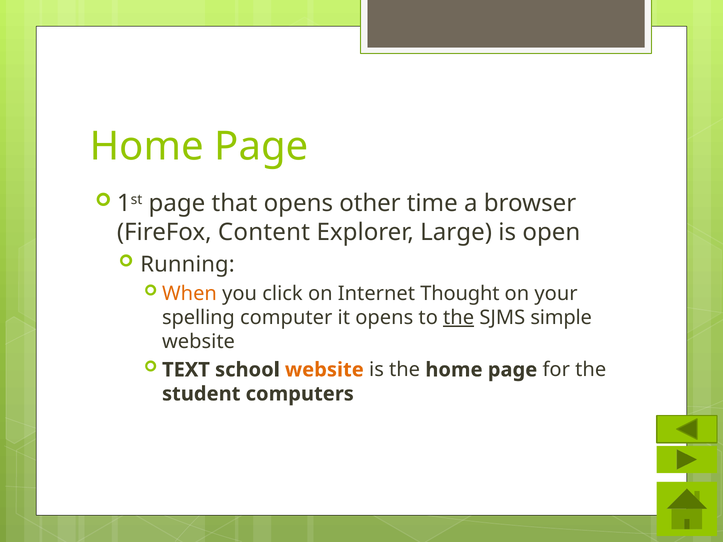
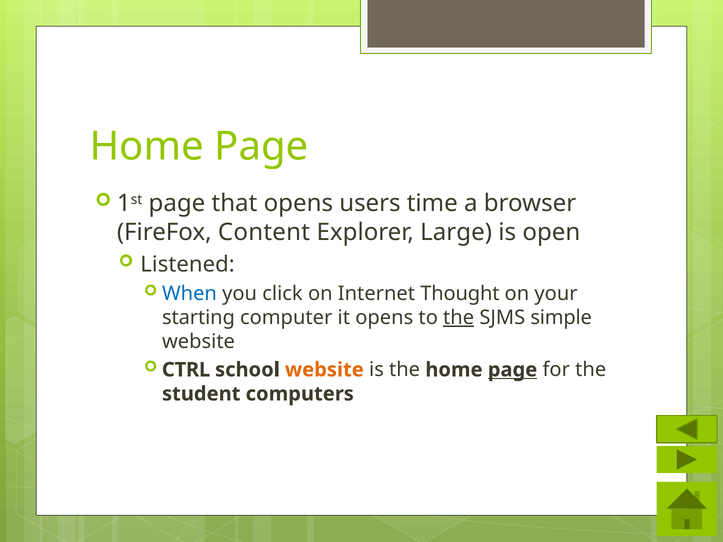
other: other -> users (370, 204)
Running: Running -> Listened (188, 264)
When colour: orange -> blue (189, 294)
spelling: spelling -> starting (198, 318)
TEXT: TEXT -> CTRL (186, 370)
page underline: none -> present (513, 370)
